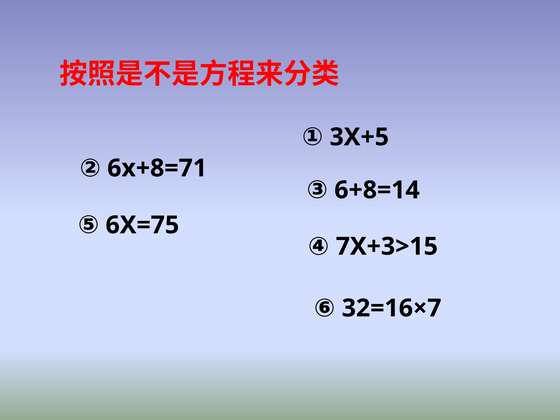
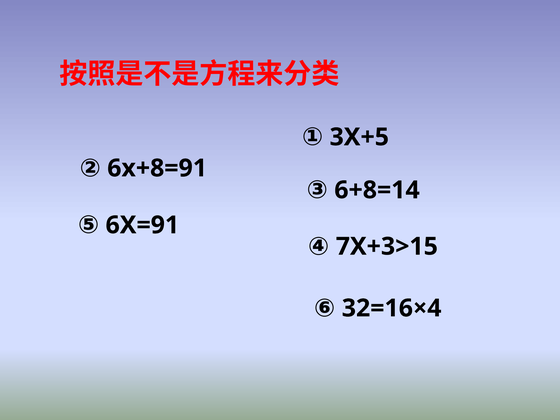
6x+8=71: 6x+8=71 -> 6x+8=91 (157, 168)
6X=75: 6X=75 -> 6X=91 (142, 225)
32=16×7: 32=16×7 -> 32=16×4 (392, 308)
